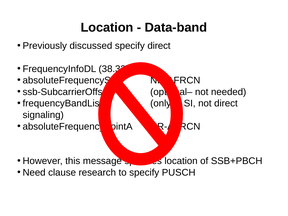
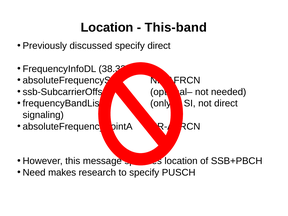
Data-band: Data-band -> This-band (176, 28)
clause: clause -> makes (62, 173)
